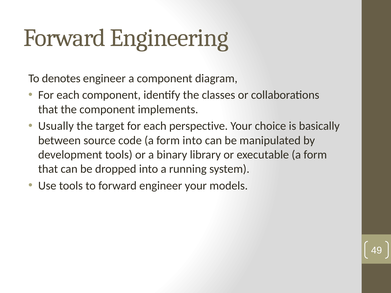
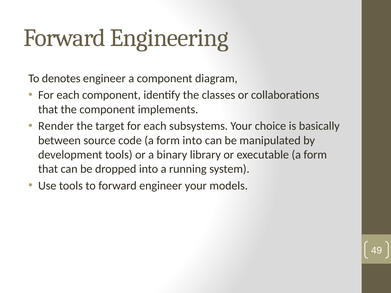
Usually: Usually -> Render (56, 126)
perspective: perspective -> subsystems (199, 126)
